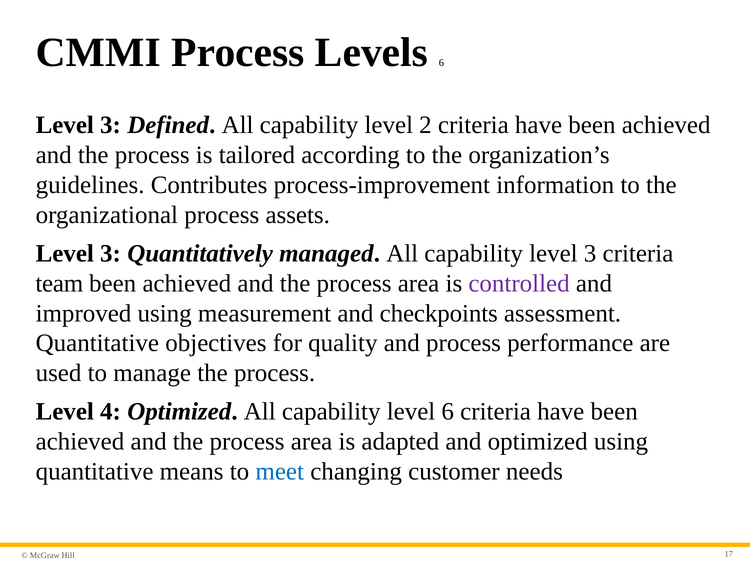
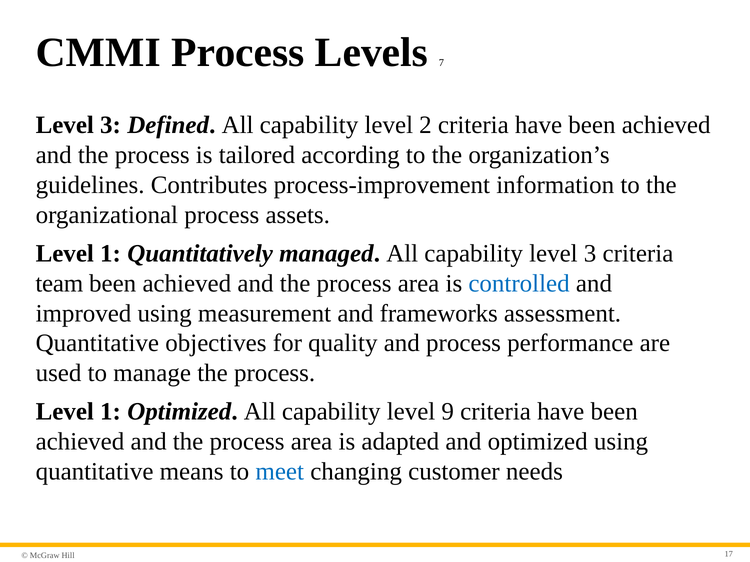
Levels 6: 6 -> 7 (441, 63)
3: 3 -> 1 (111, 254)
controlled colour: purple -> blue (519, 284)
checkpoints: checkpoints -> frameworks (439, 314)
4: 4 -> 1 (111, 412)
level 6: 6 -> 9 (448, 412)
